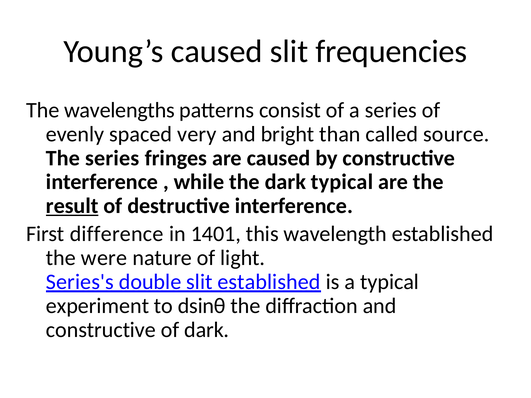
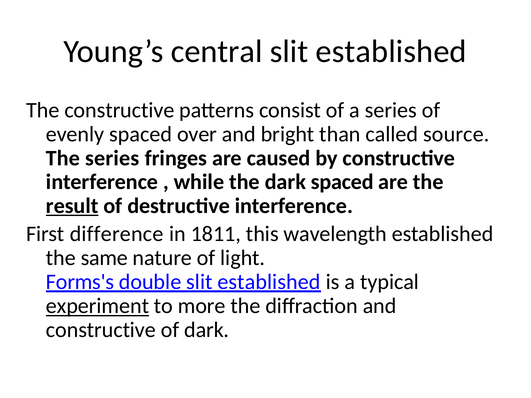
Young’s caused: caused -> central (217, 51)
frequencies: frequencies -> established (391, 51)
The wavelengths: wavelengths -> constructive (119, 110)
very: very -> over (197, 134)
dark typical: typical -> spaced (342, 182)
1401: 1401 -> 1811 (216, 234)
were: were -> same (104, 258)
Series's: Series's -> Forms's (80, 282)
experiment underline: none -> present (98, 306)
dsinθ: dsinθ -> more (202, 306)
